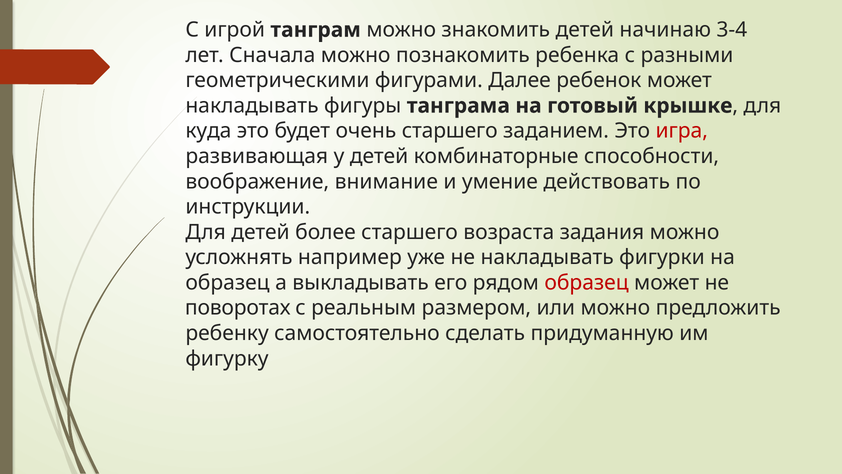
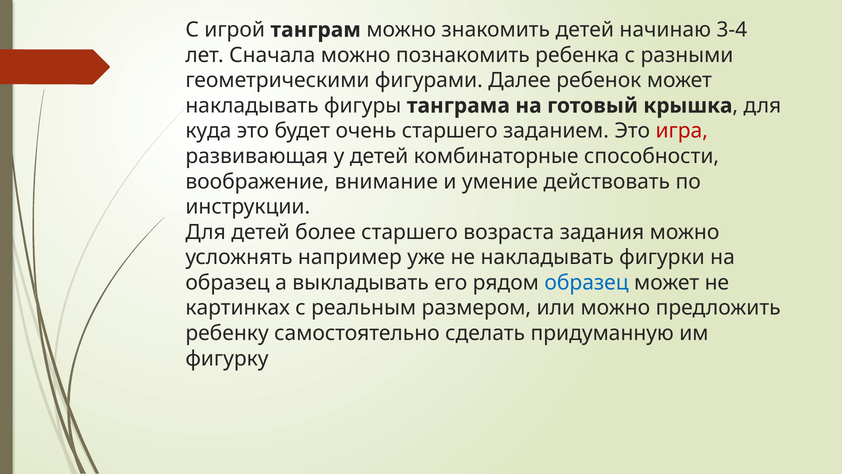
крышке: крышке -> крышка (688, 106)
образец colour: red -> blue (587, 282)
поворотах: поворотах -> картинках (238, 308)
